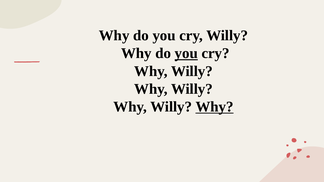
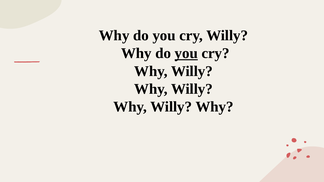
Why underline: present -> none (214, 107)
